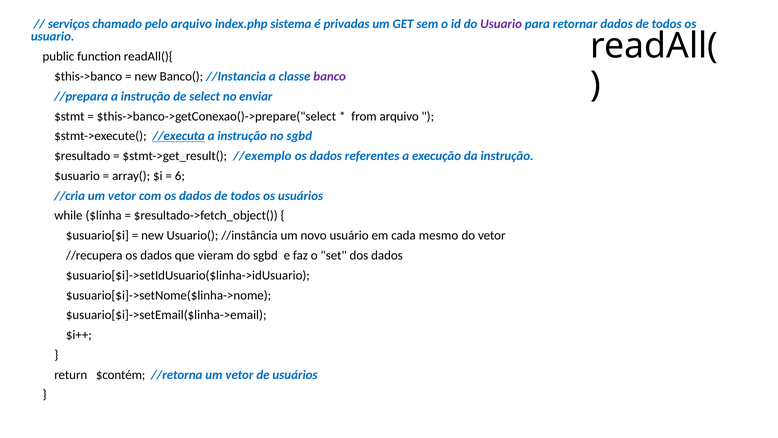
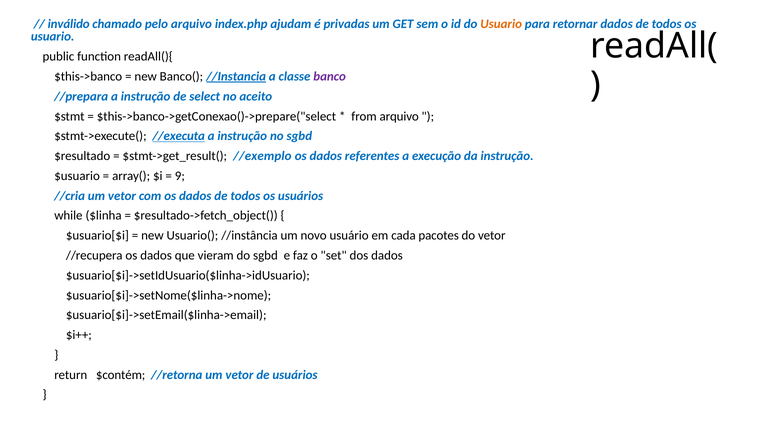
serviços: serviços -> inválido (69, 24)
sistema: sistema -> ajudam (291, 24)
Usuario colour: purple -> orange (501, 24)
//Instancia underline: none -> present (236, 76)
enviar: enviar -> aceito (256, 96)
6: 6 -> 9 (180, 176)
mesmo: mesmo -> pacotes (439, 235)
